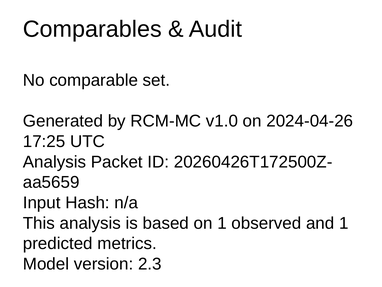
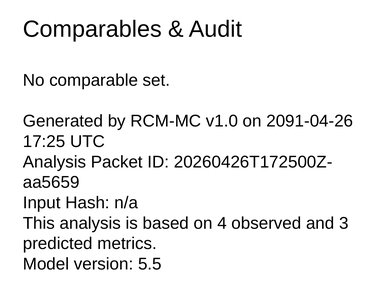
2024-04-26: 2024-04-26 -> 2091-04-26 (310, 121)
on 1: 1 -> 4 (222, 223)
and 1: 1 -> 3 (344, 223)
2.3: 2.3 -> 5.5 (150, 264)
